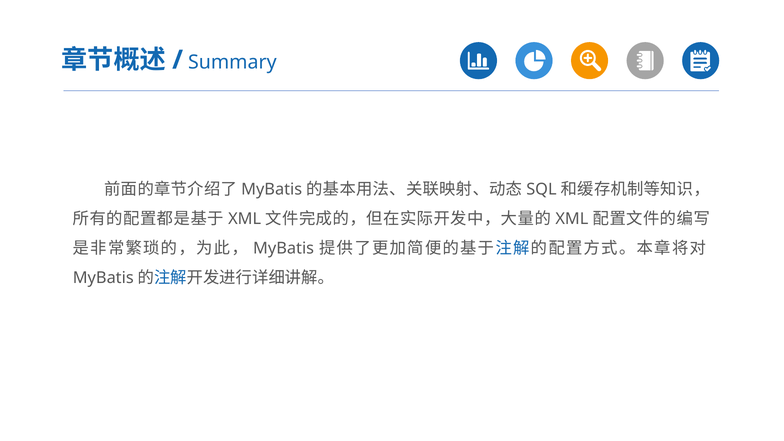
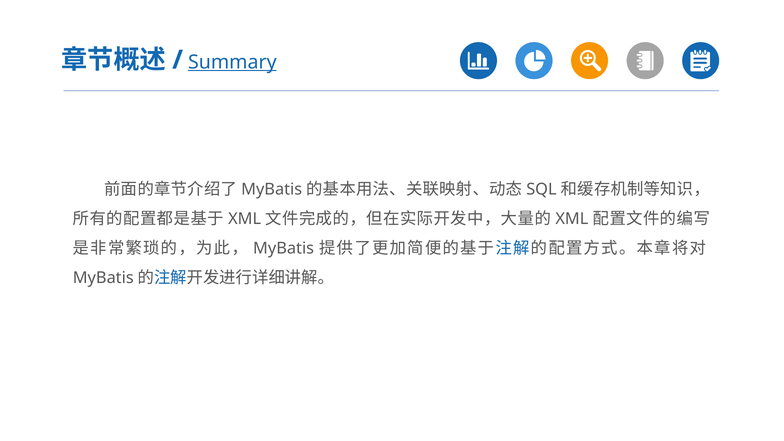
Summary underline: none -> present (232, 62)
